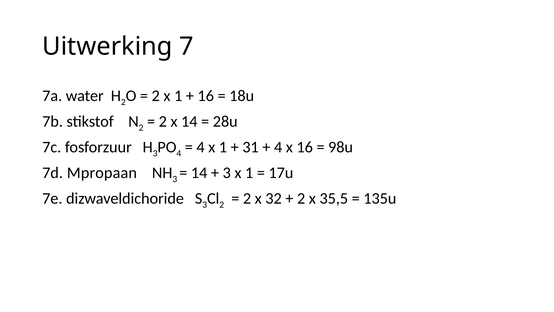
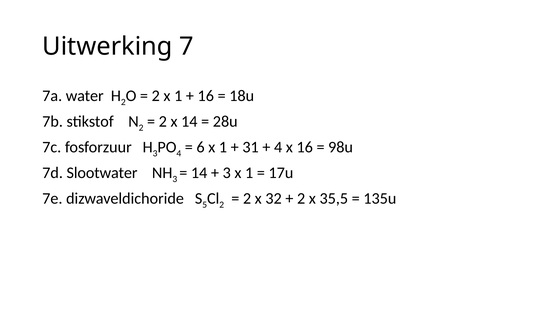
4: 4 -> 6 (201, 147)
Mpropaan: Mpropaan -> Slootwater (102, 172)
3: 3 -> 5 (205, 204)
